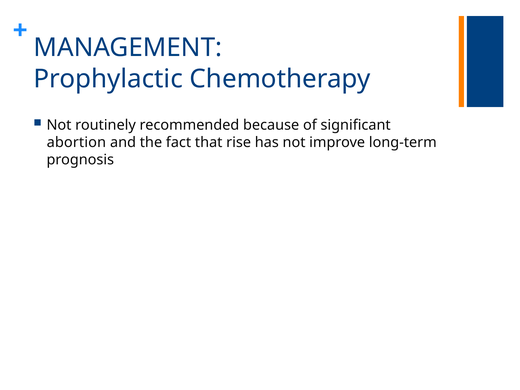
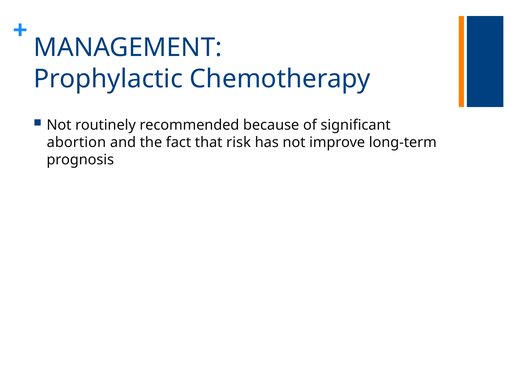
rise: rise -> risk (239, 142)
